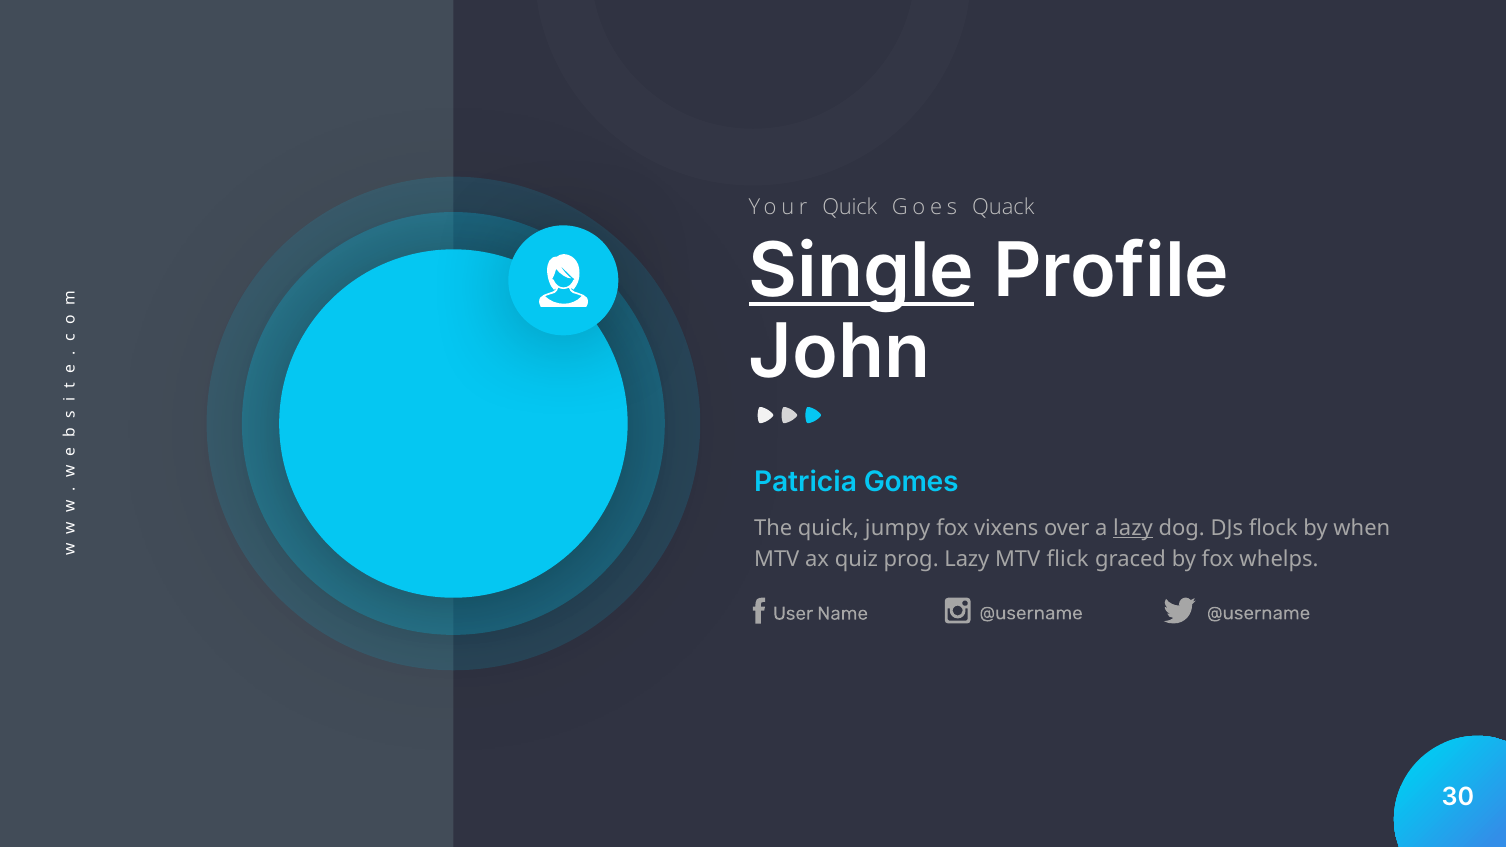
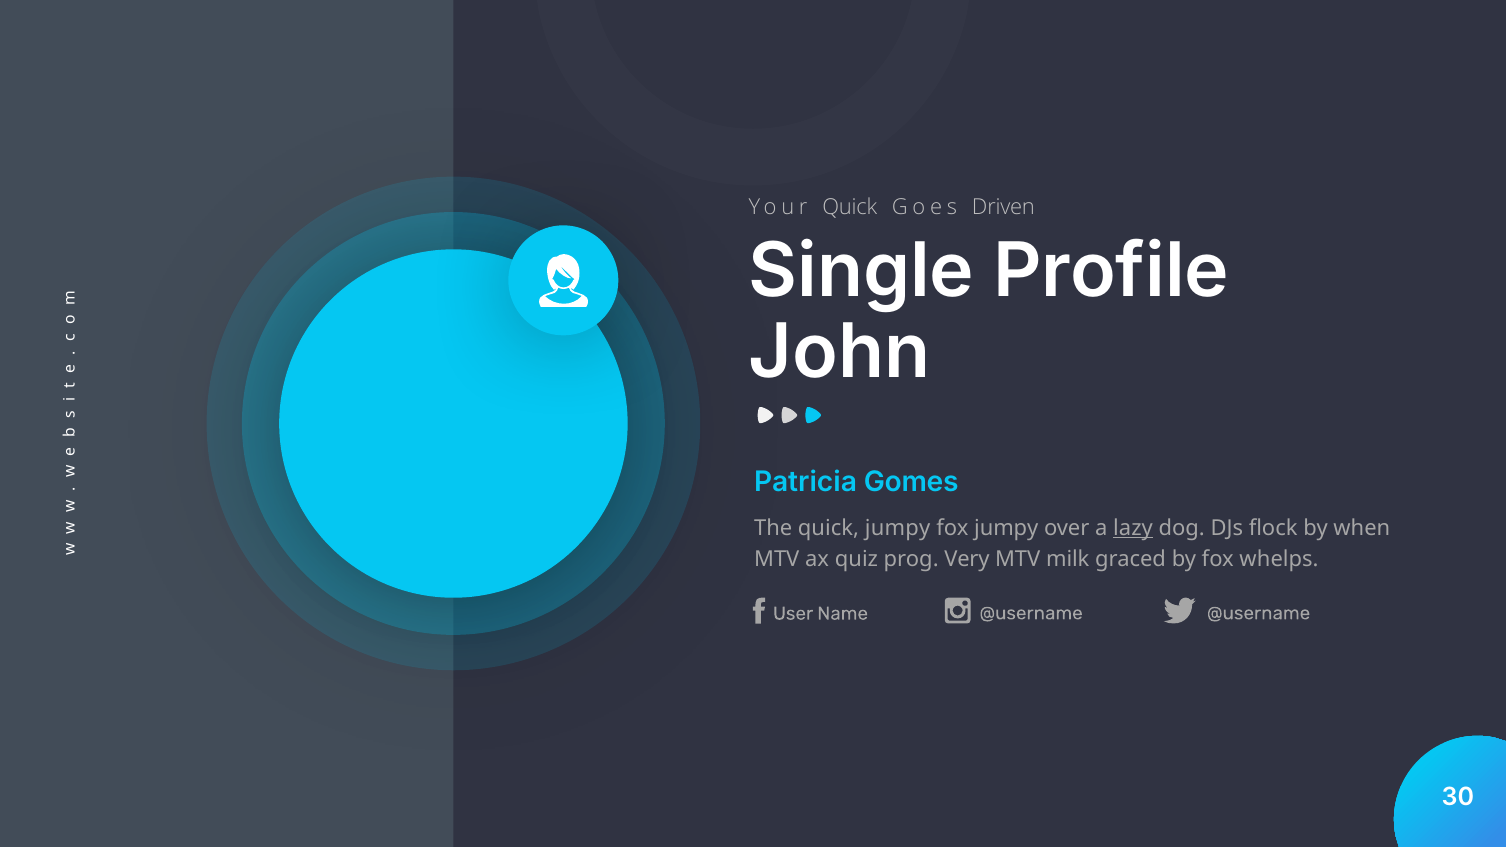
Quack: Quack -> Driven (1003, 207)
Single underline: present -> none (861, 272)
fox vixens: vixens -> jumpy (1006, 528)
prog Lazy: Lazy -> Very (967, 560)
flick: flick -> milk (1068, 560)
